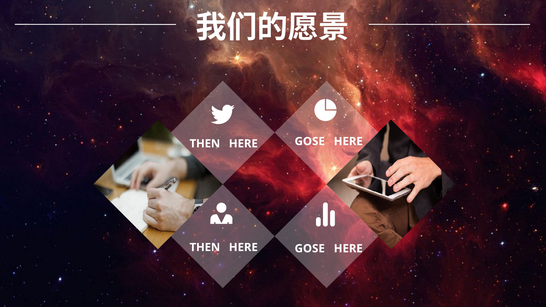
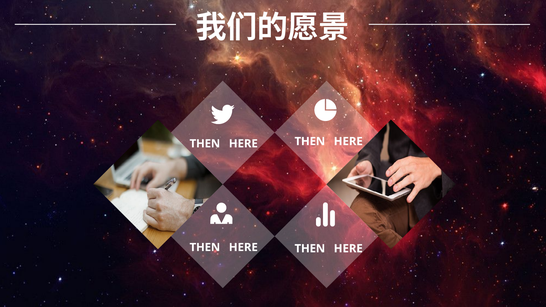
GOSE: GOSE -> THEN (310, 141)
GOSE: GOSE -> THEN (310, 249)
